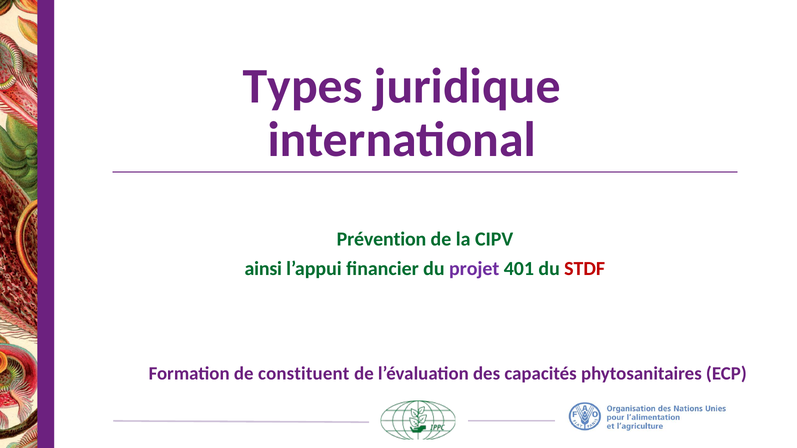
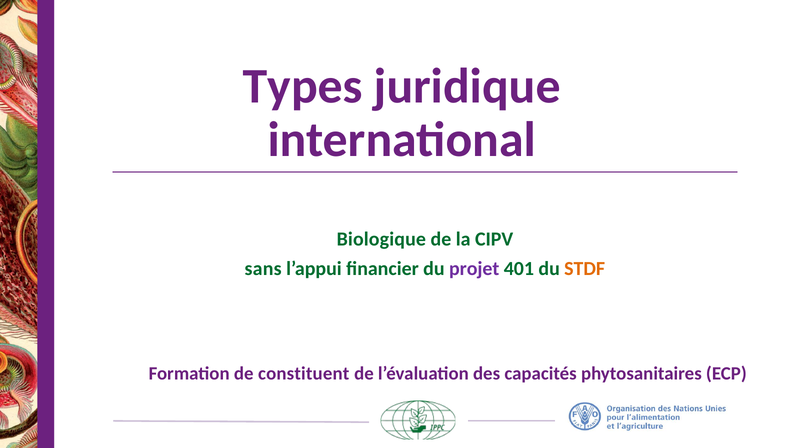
Prévention: Prévention -> Biologique (381, 239)
ainsi: ainsi -> sans (263, 269)
STDF colour: red -> orange (585, 269)
